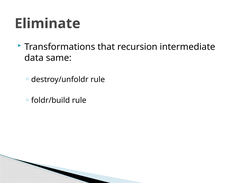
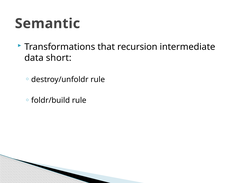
Eliminate: Eliminate -> Semantic (47, 24)
same: same -> short (59, 58)
